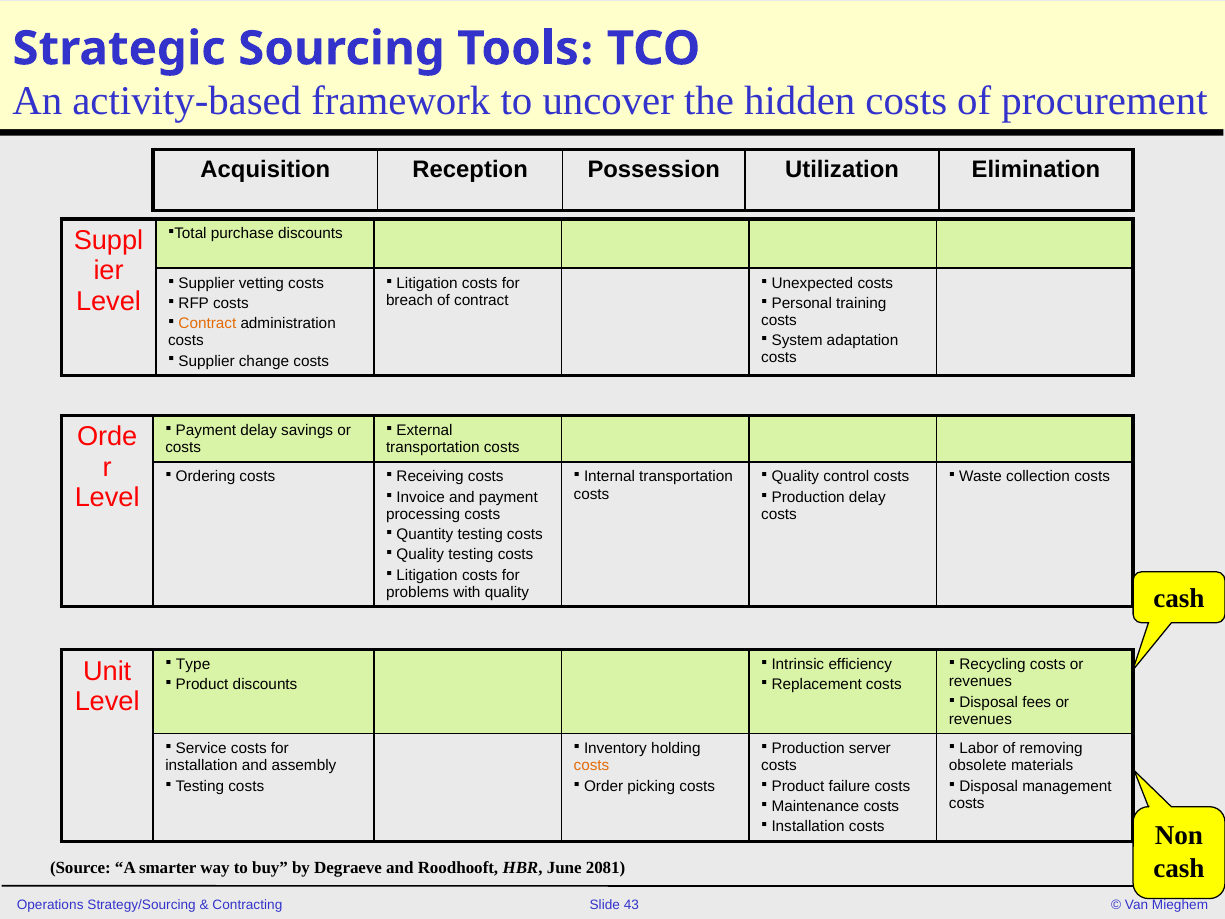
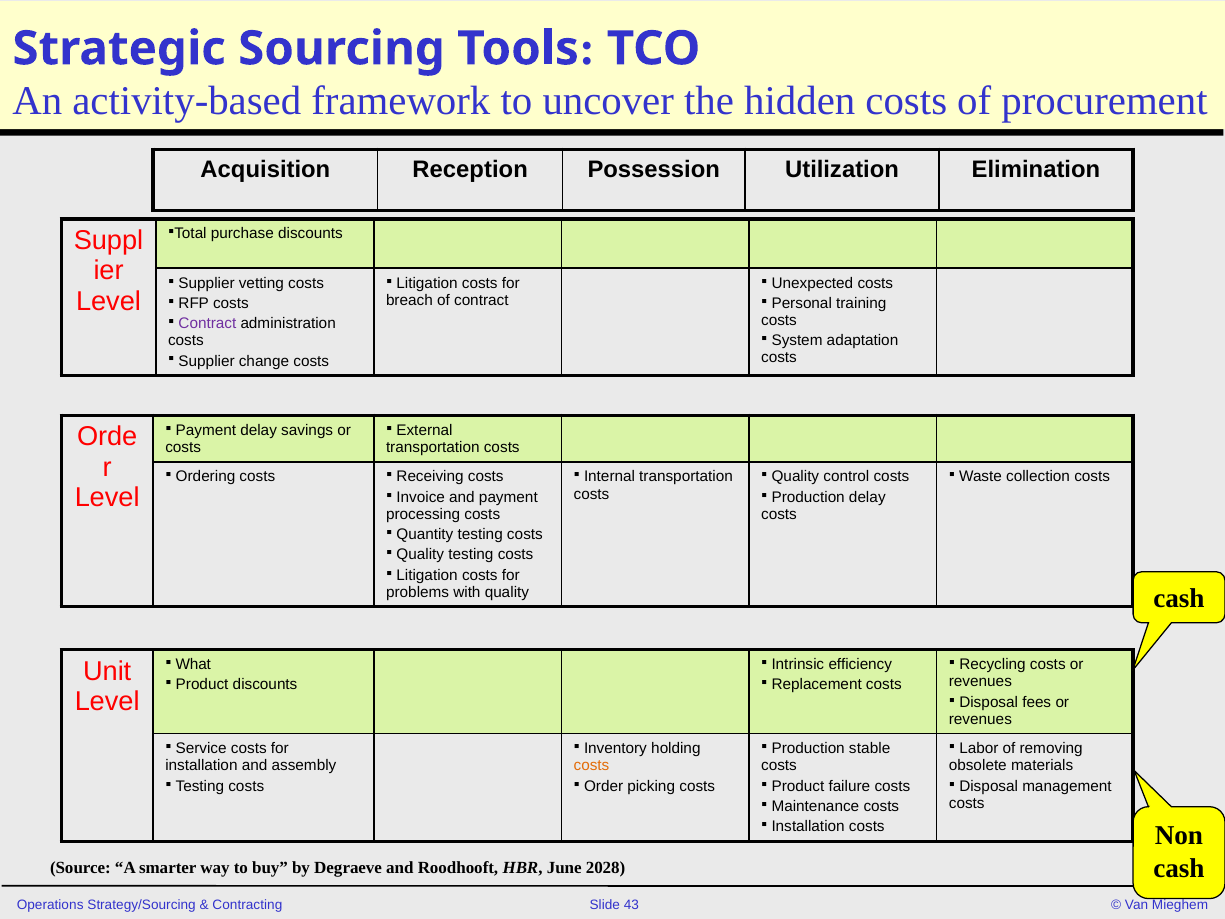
Contract colour: orange -> purple (207, 323)
Type: Type -> What (193, 664)
server: server -> stable (870, 749)
2081: 2081 -> 2028 (606, 868)
